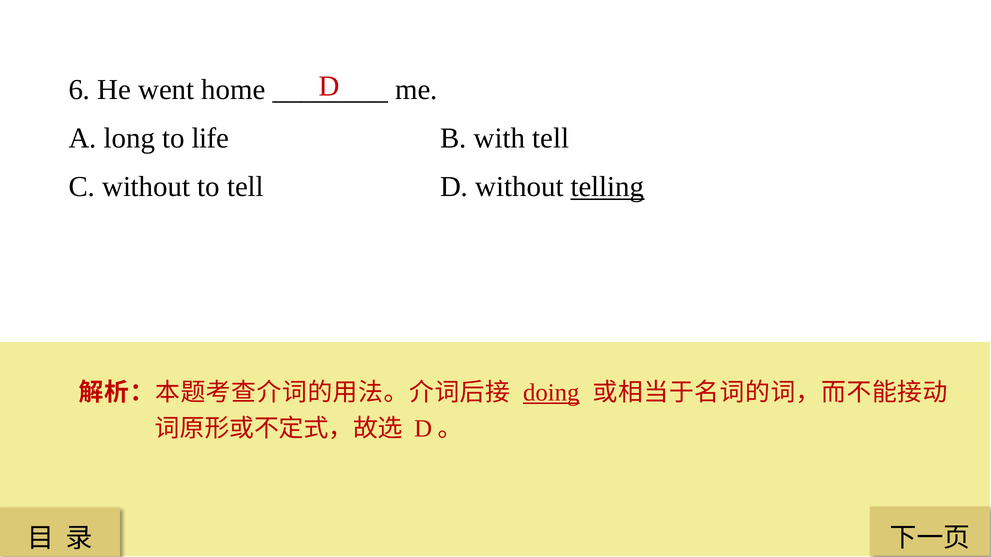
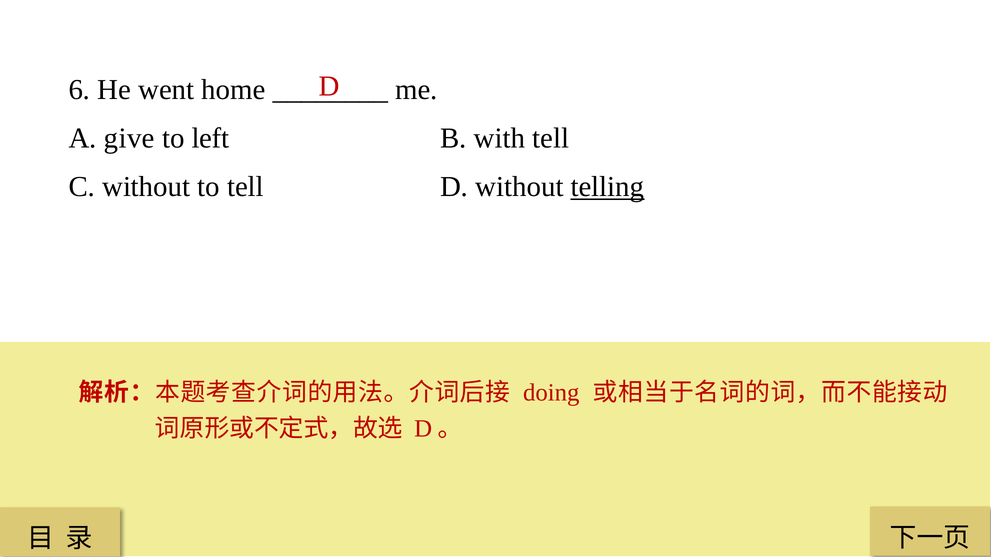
long: long -> give (129, 138)
life: life -> left (210, 138)
doing underline: present -> none (551, 393)
